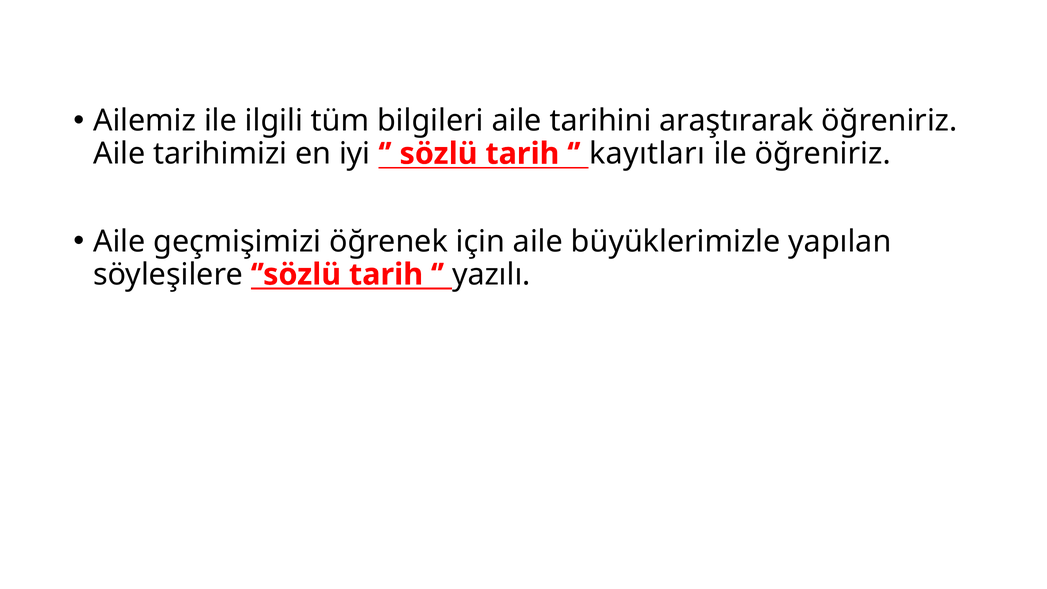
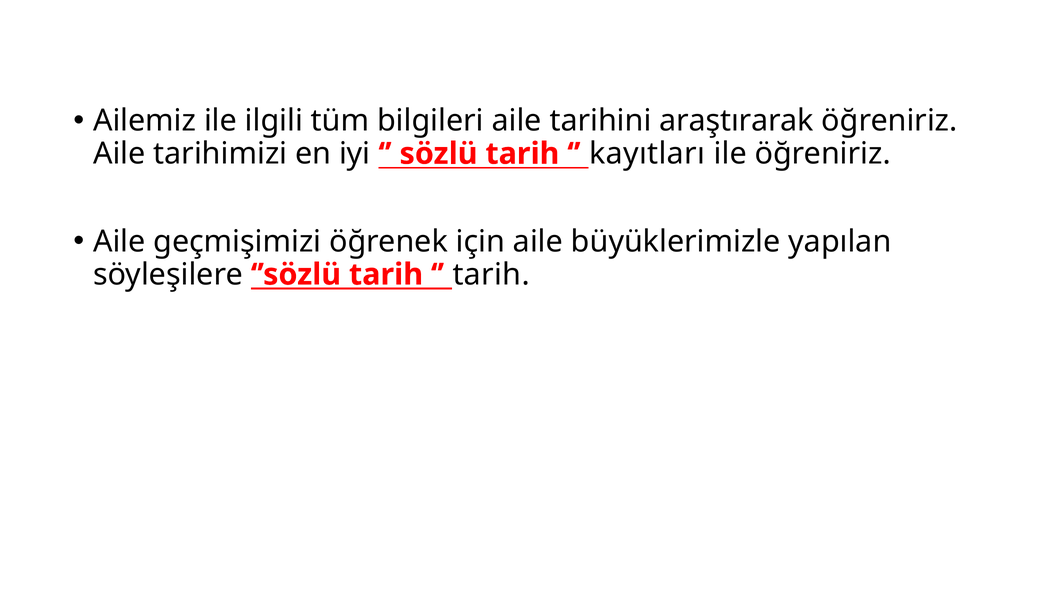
yazılı: yazılı -> tarih (491, 274)
